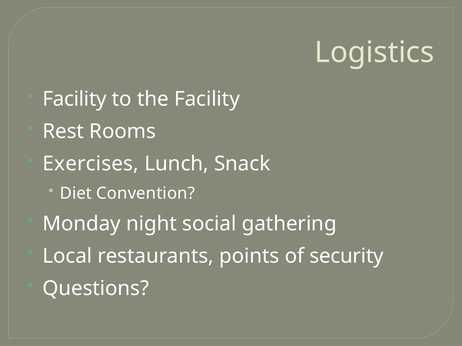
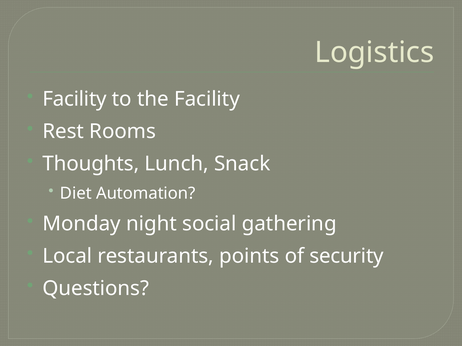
Exercises: Exercises -> Thoughts (91, 164)
Convention: Convention -> Automation (146, 194)
